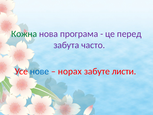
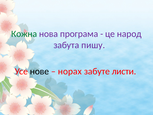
перед: перед -> народ (129, 34)
часто: часто -> пишу (93, 45)
нове colour: blue -> black (39, 71)
